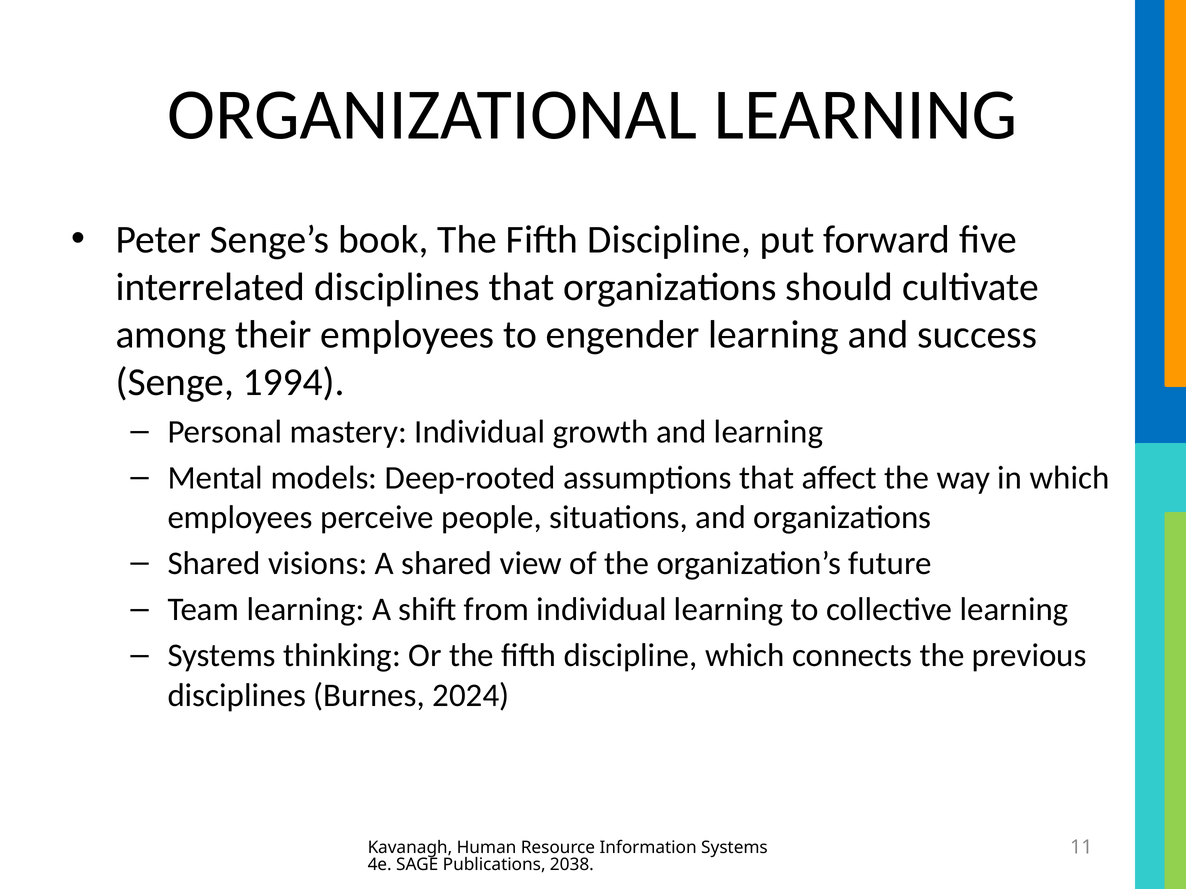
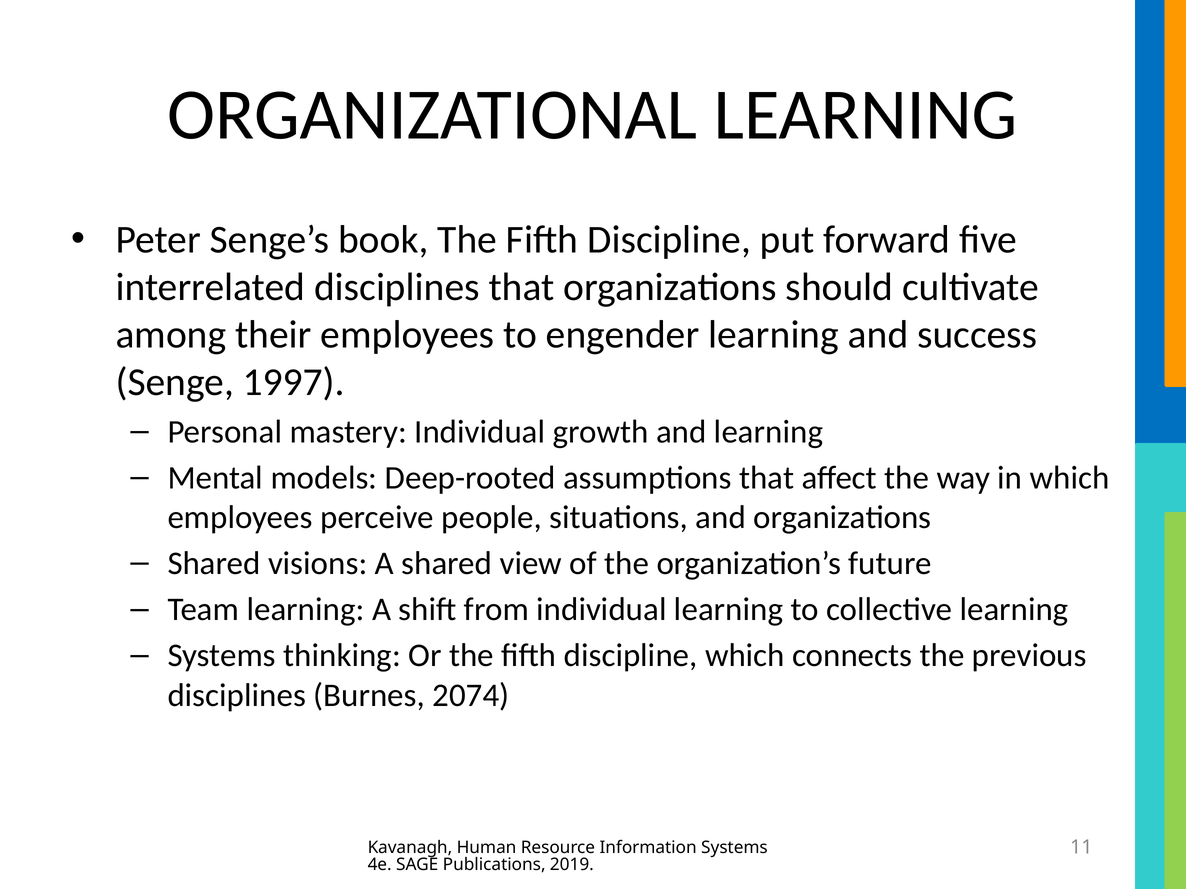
1994: 1994 -> 1997 (294, 382)
2024: 2024 -> 2074 (471, 696)
2038: 2038 -> 2019 (572, 865)
